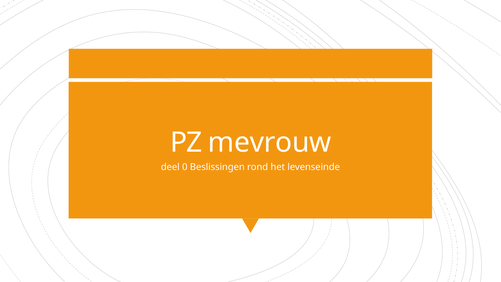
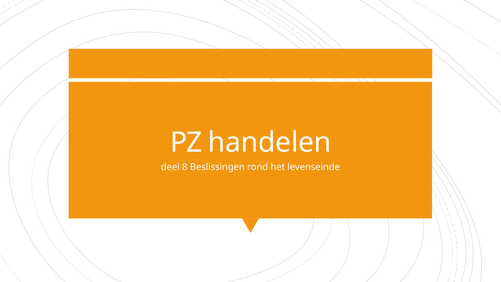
mevrouw: mevrouw -> handelen (270, 142)
0: 0 -> 8 (185, 167)
